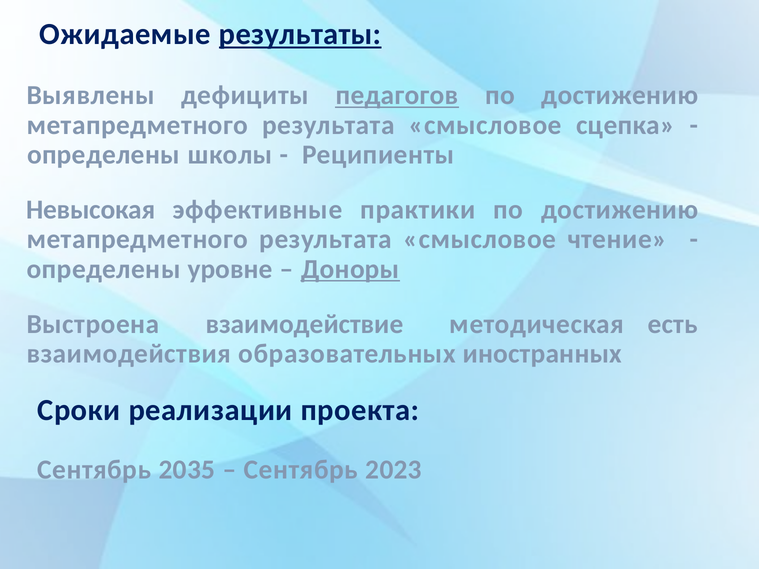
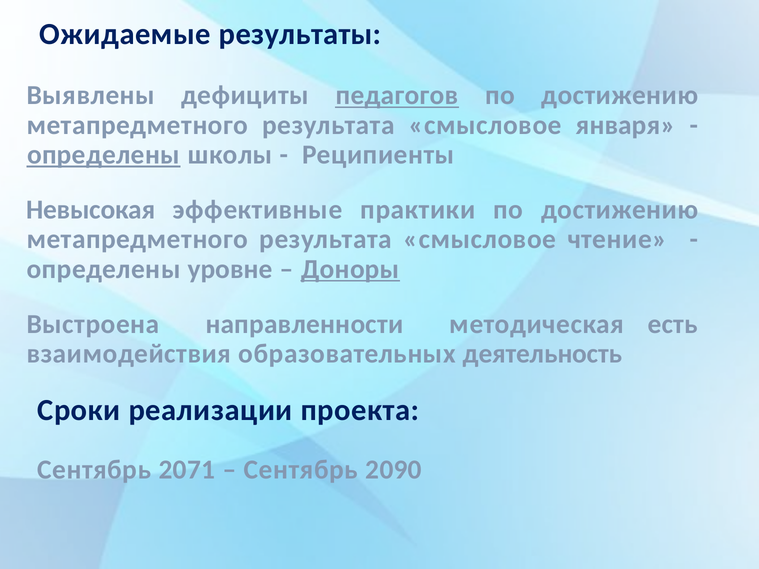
результаты underline: present -> none (300, 34)
сцепка: сцепка -> января (626, 125)
определены underline: none -> present (103, 155)
взаимодействие: взаимодействие -> направленности (304, 324)
иностранных: иностранных -> деятельность (543, 354)
2035: 2035 -> 2071 (187, 470)
2023: 2023 -> 2090 (394, 470)
